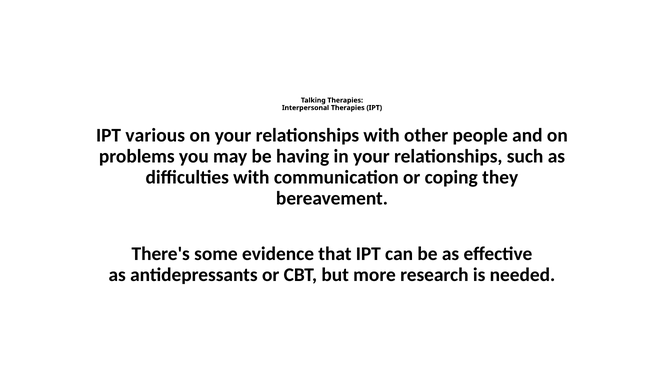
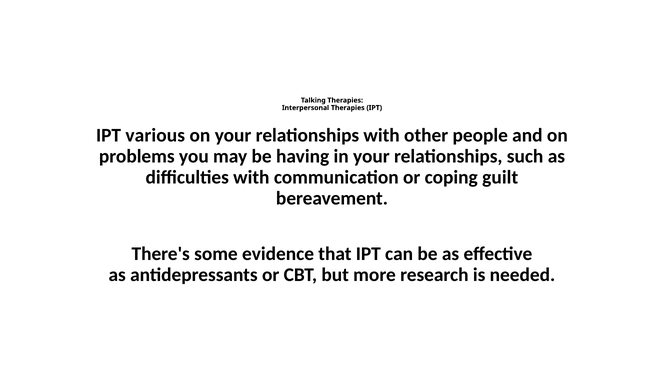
they: they -> guilt (500, 178)
